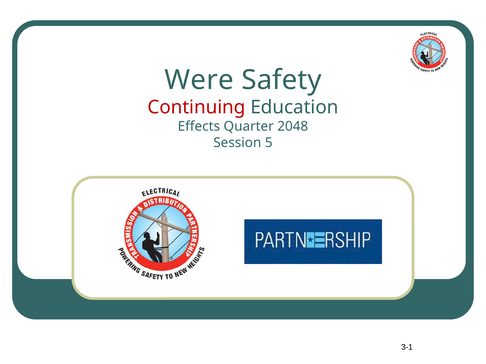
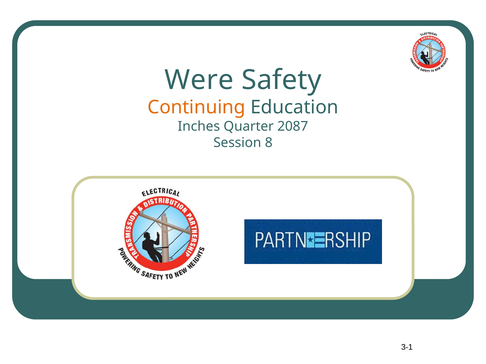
Continuing colour: red -> orange (196, 107)
Effects: Effects -> Inches (199, 127)
2048: 2048 -> 2087 (293, 127)
5: 5 -> 8 (269, 143)
